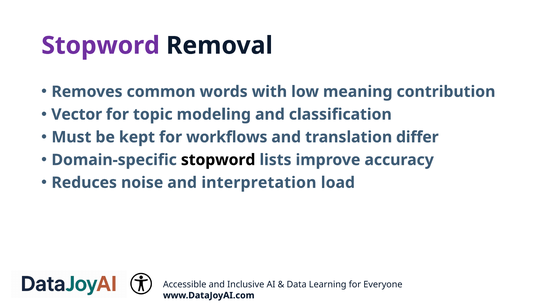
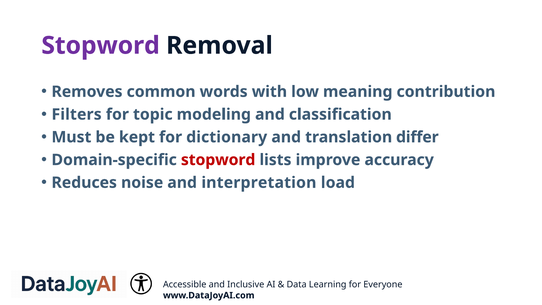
Vector: Vector -> Filters (77, 114)
workflows: workflows -> dictionary (227, 137)
stopword colour: black -> red (218, 160)
